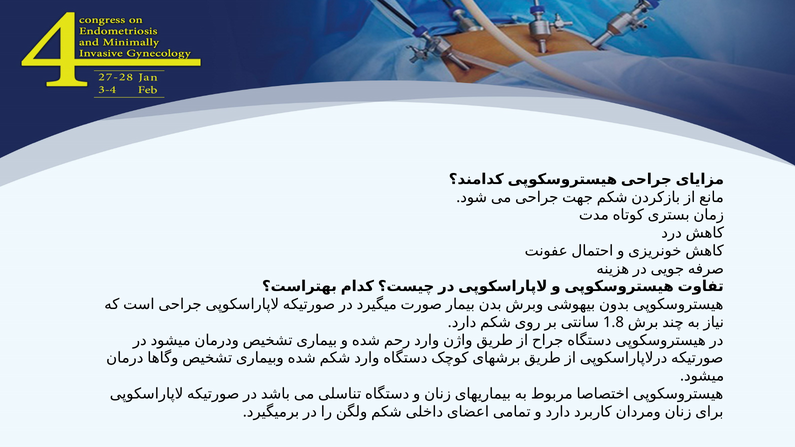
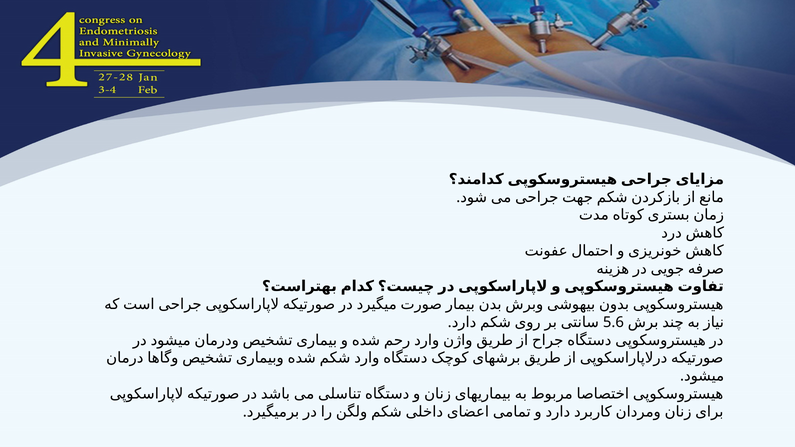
1.8: 1.8 -> 5.6 (613, 322)
